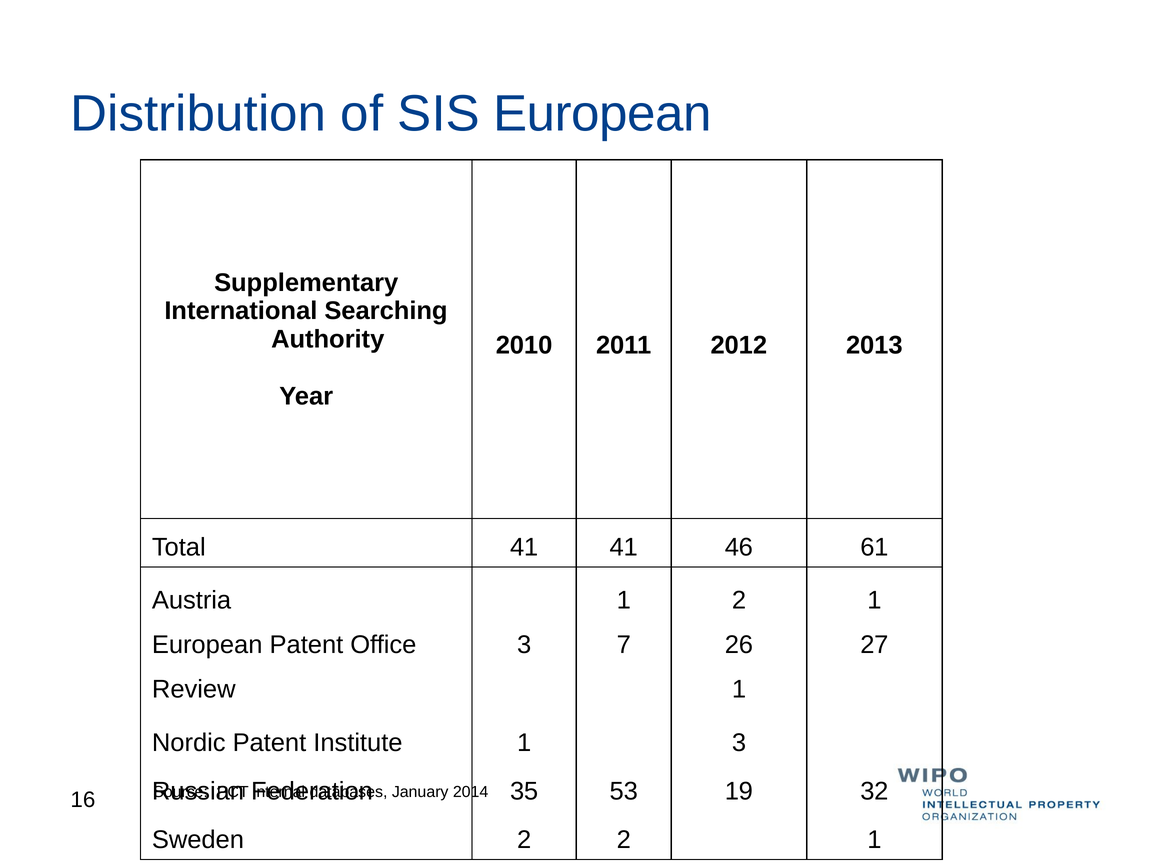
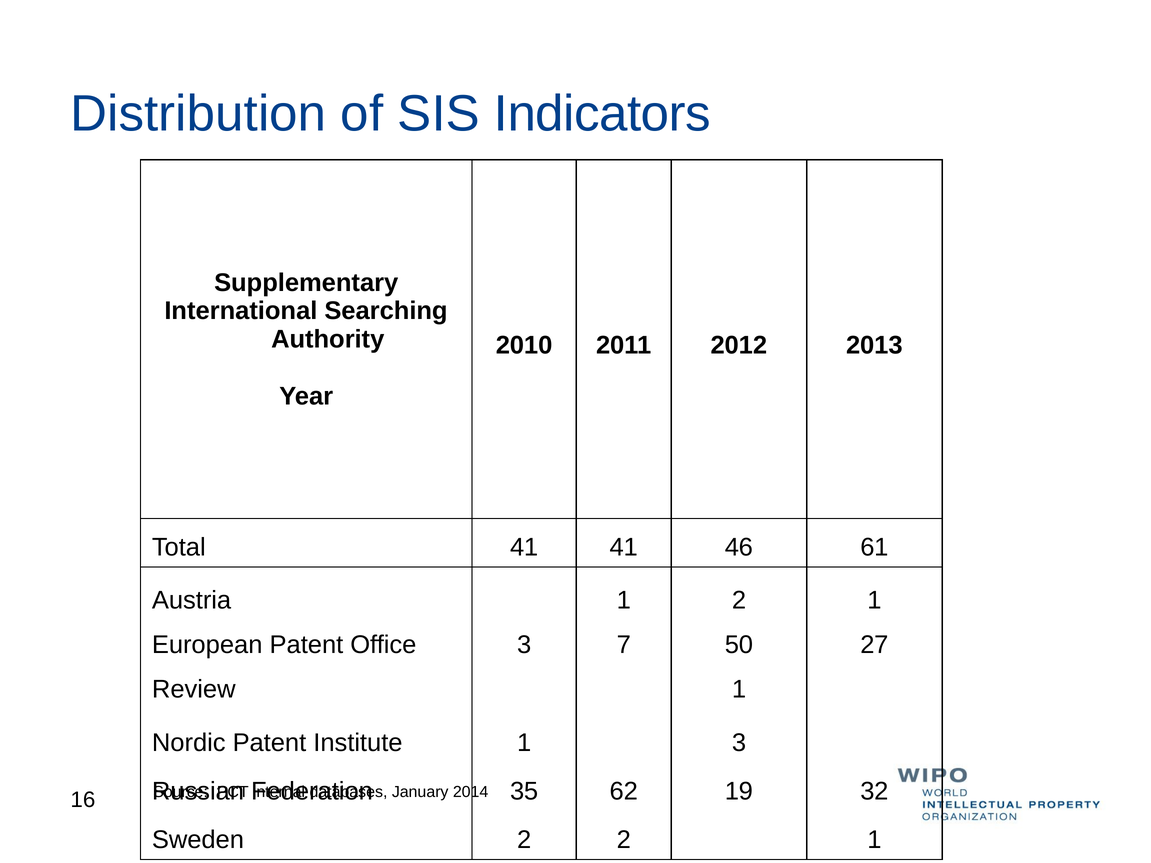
SIS European: European -> Indicators (602, 114)
26: 26 -> 50 (739, 645)
53: 53 -> 62 (624, 792)
